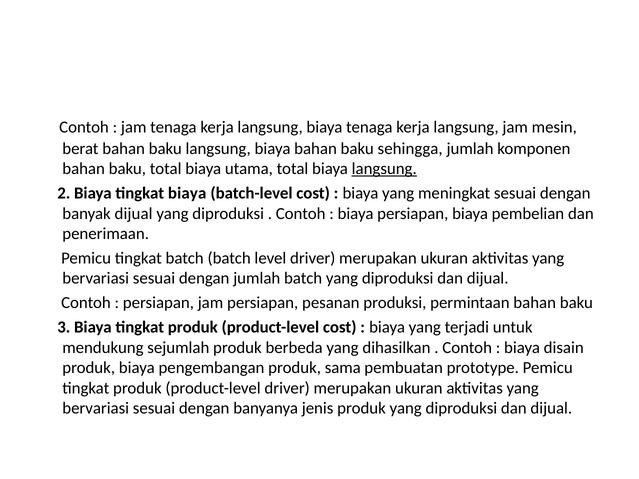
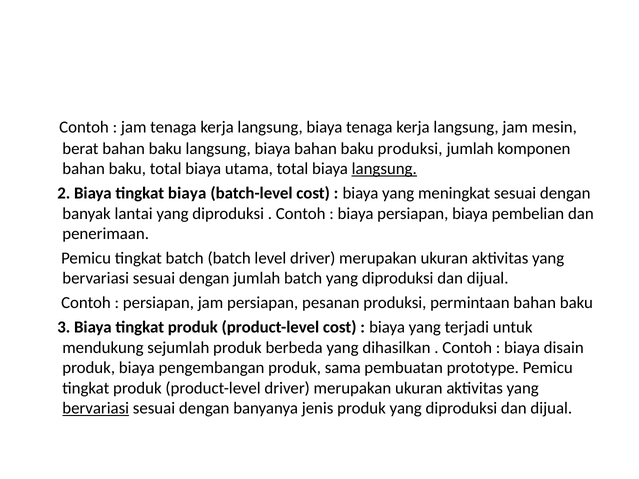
baku sehingga: sehingga -> produksi (410, 149)
banyak dijual: dijual -> lantai (134, 214)
bervariasi underline: none -> present (96, 408)
